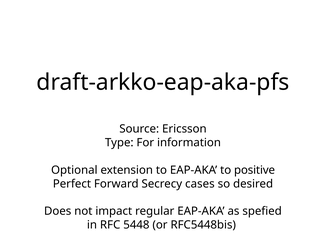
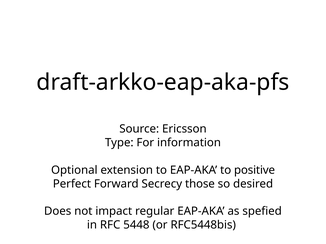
cases: cases -> those (200, 184)
